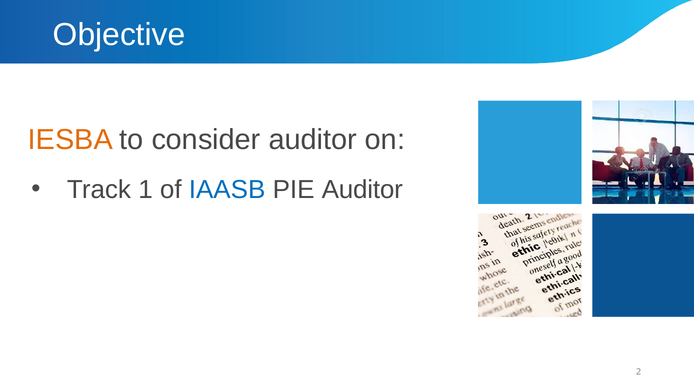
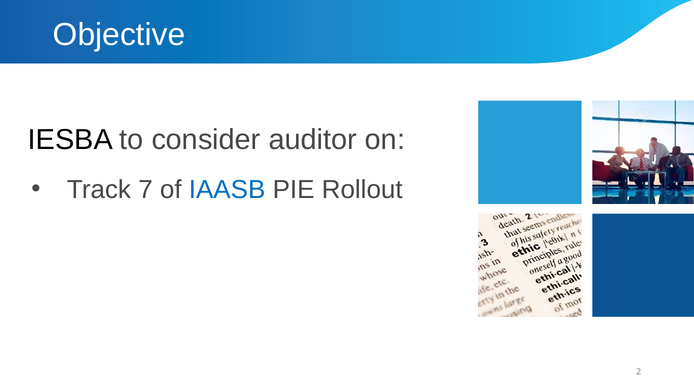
IESBA colour: orange -> black (70, 140)
1: 1 -> 7 (146, 190)
PIE Auditor: Auditor -> Rollout (362, 190)
